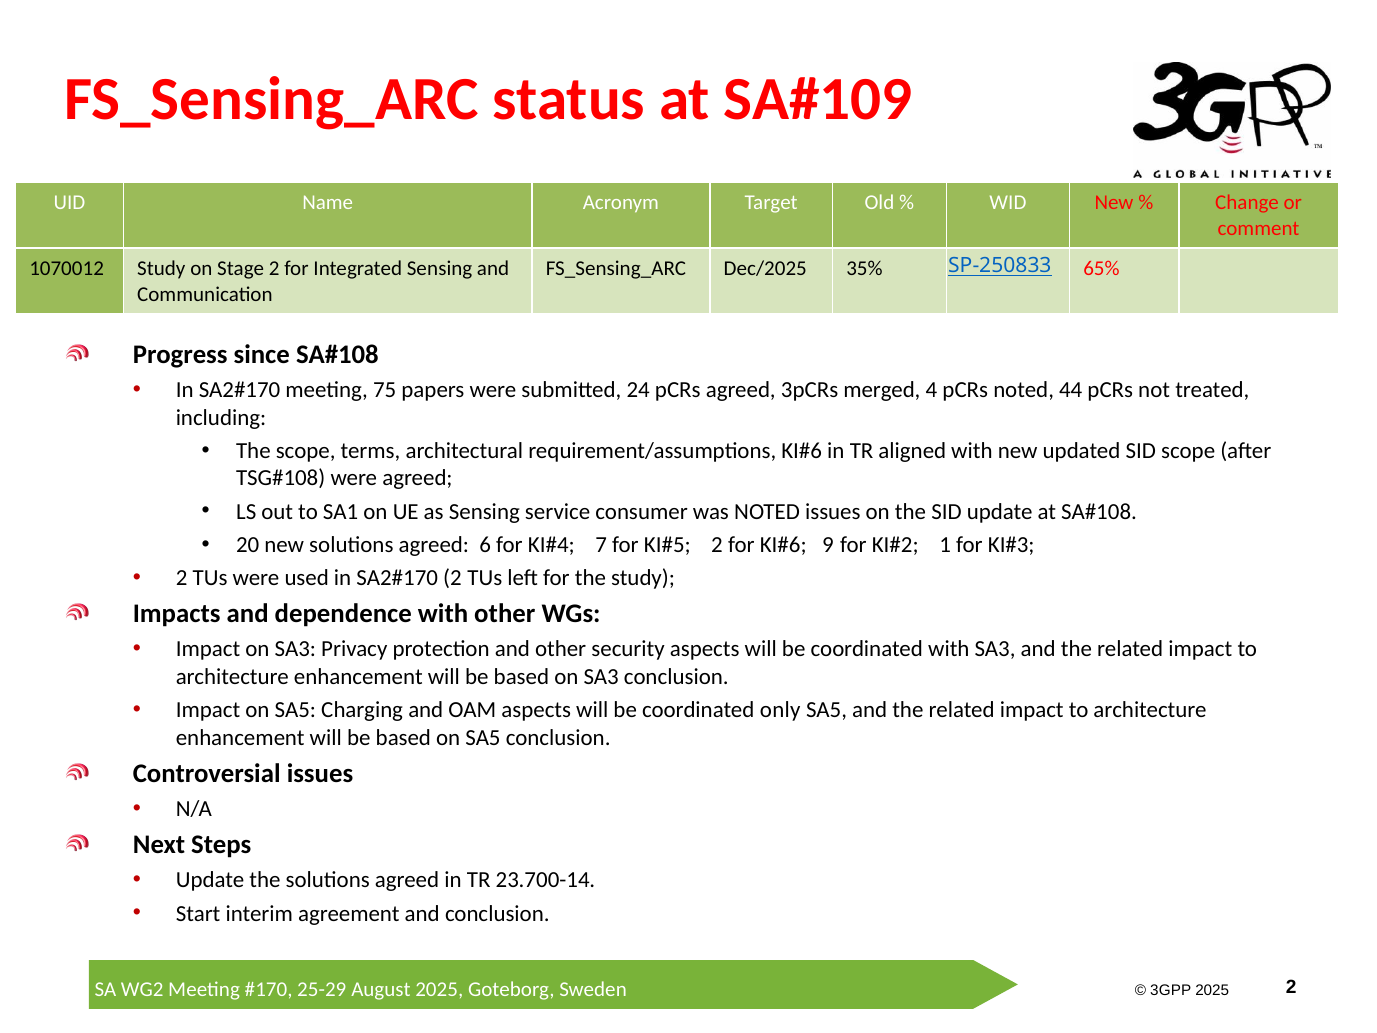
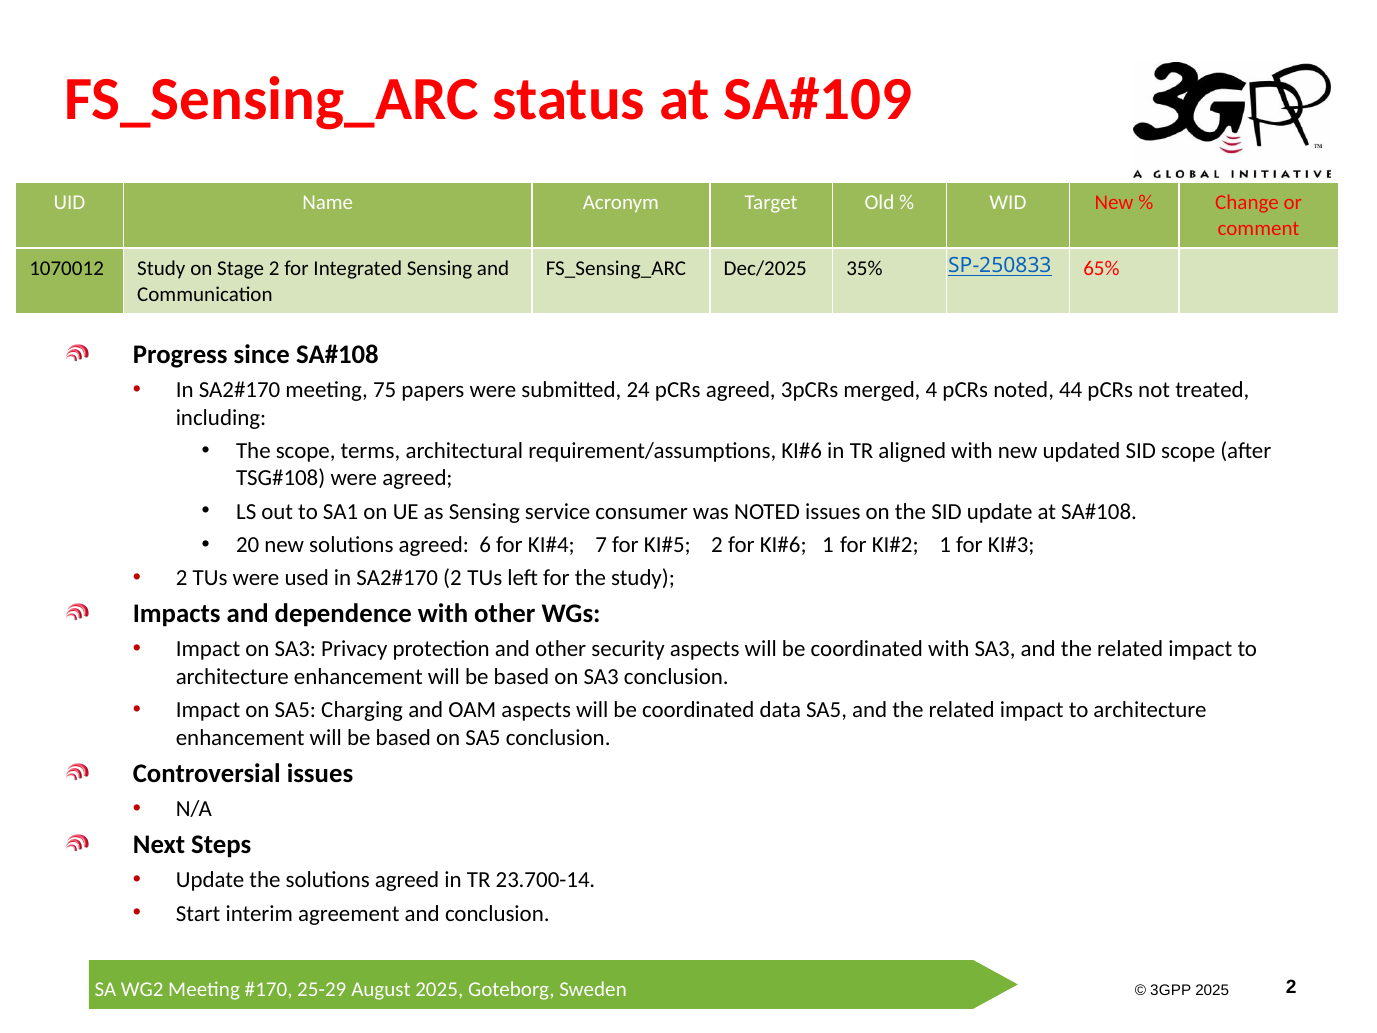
9: 9 -> 1 (828, 545)
only: only -> data (780, 710)
